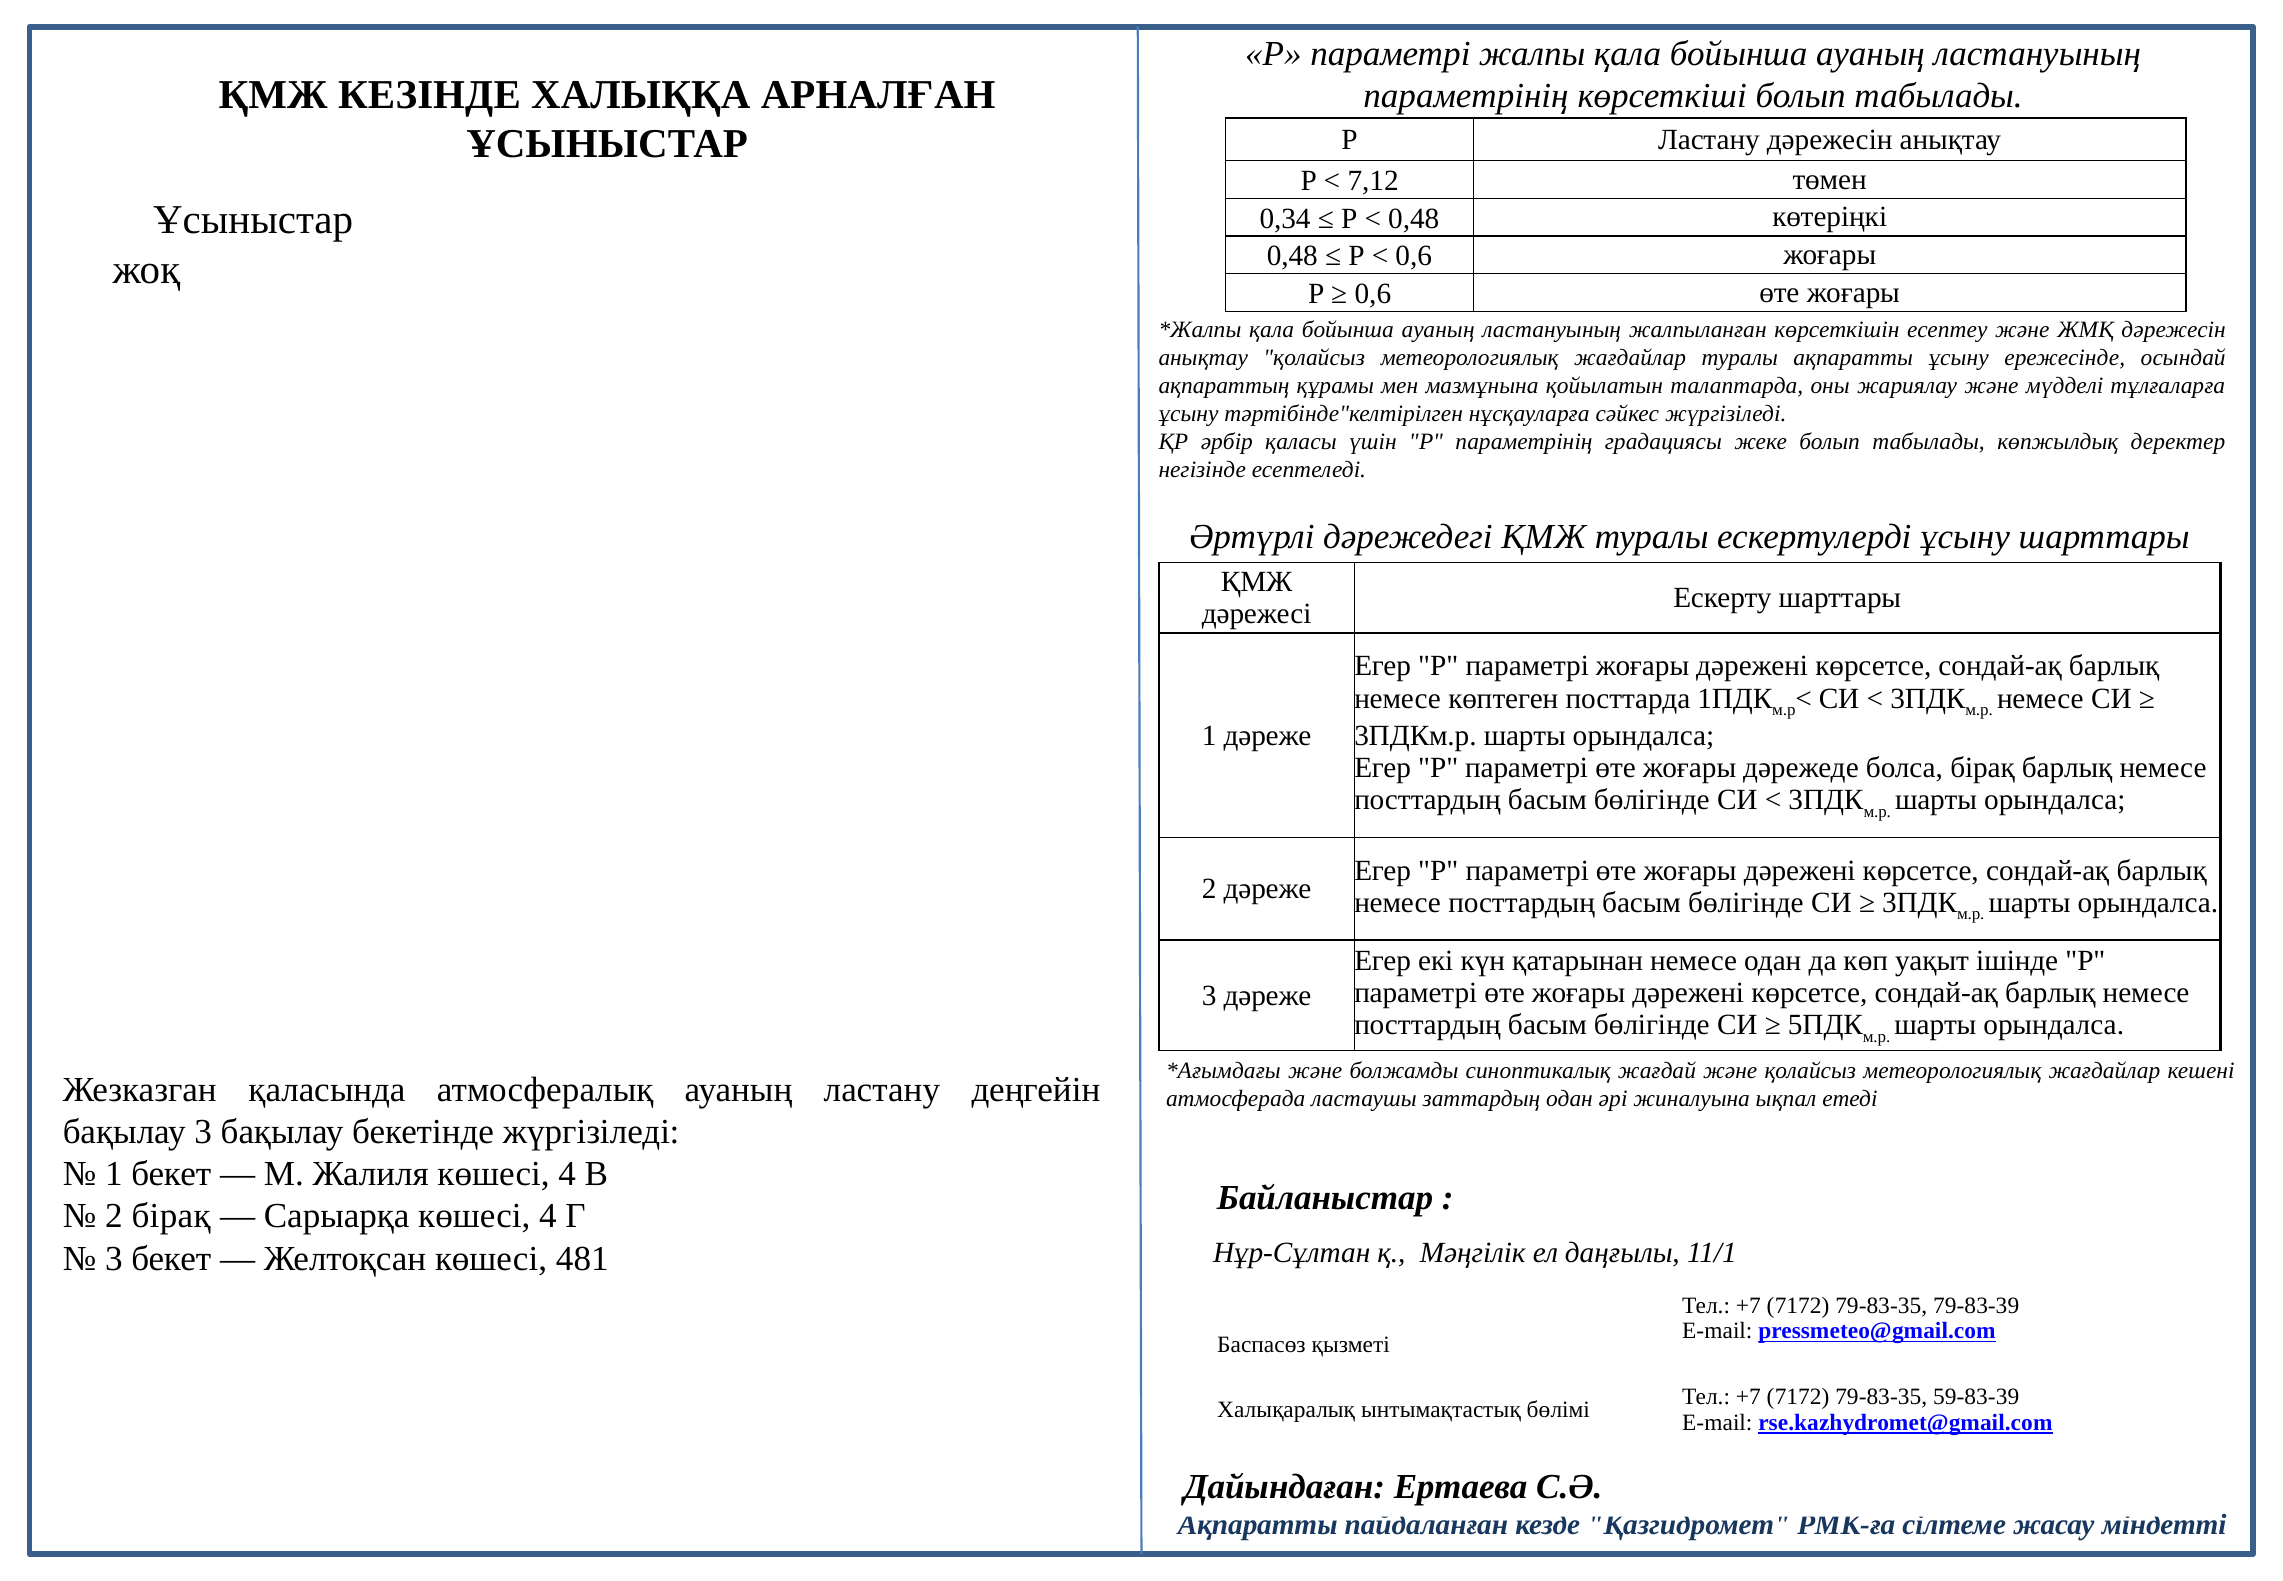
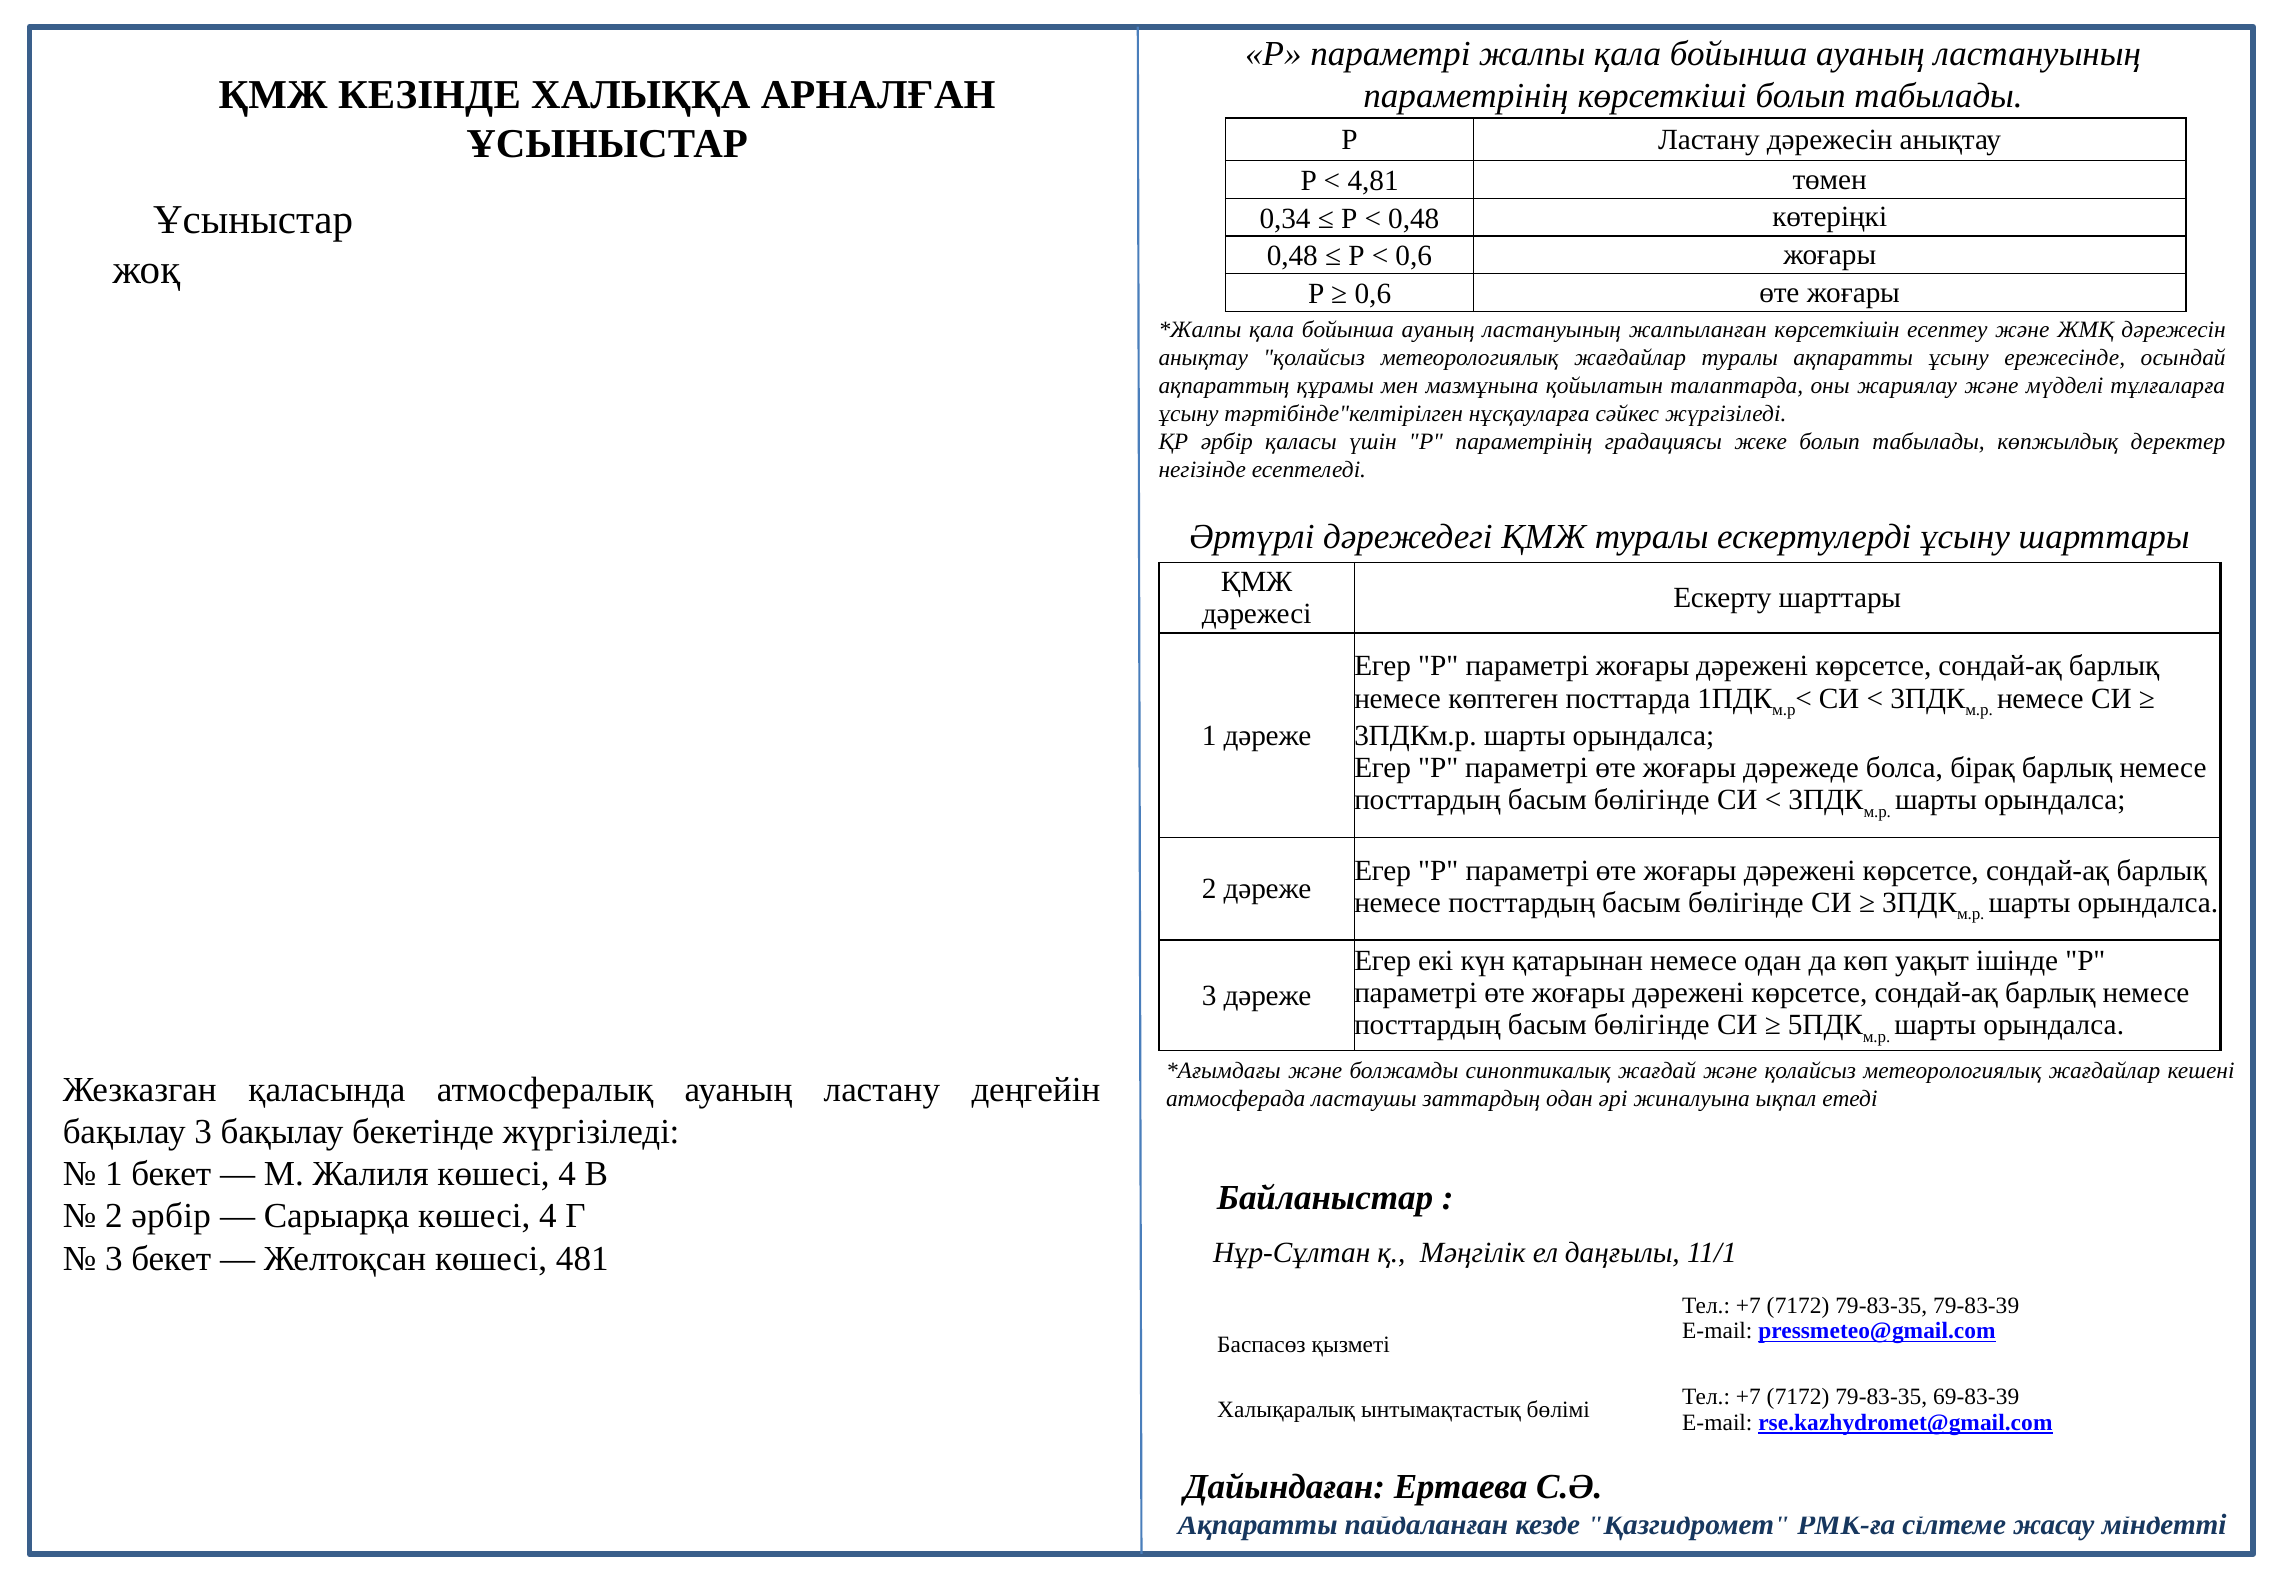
7,12: 7,12 -> 4,81 (1373, 181)
2 бірақ: бірақ -> әрбір (171, 1216)
59-83-39: 59-83-39 -> 69-83-39 (1976, 1396)
